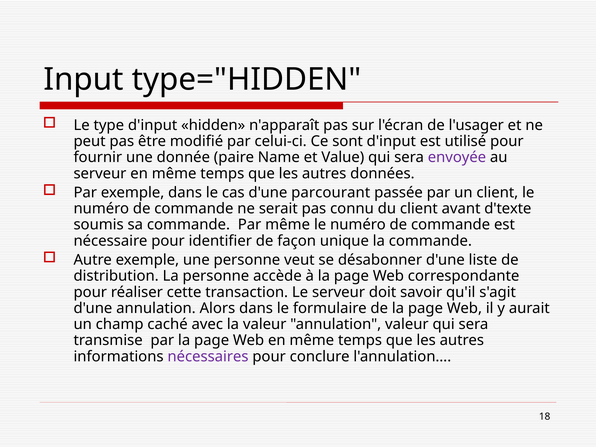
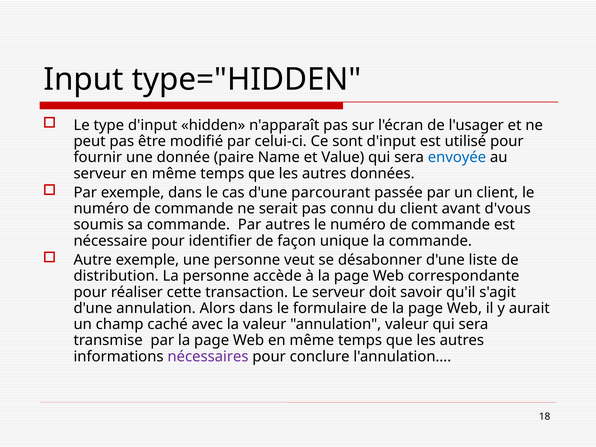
envoyée colour: purple -> blue (457, 157)
d'texte: d'texte -> d'vous (508, 209)
Par même: même -> autres (288, 225)
